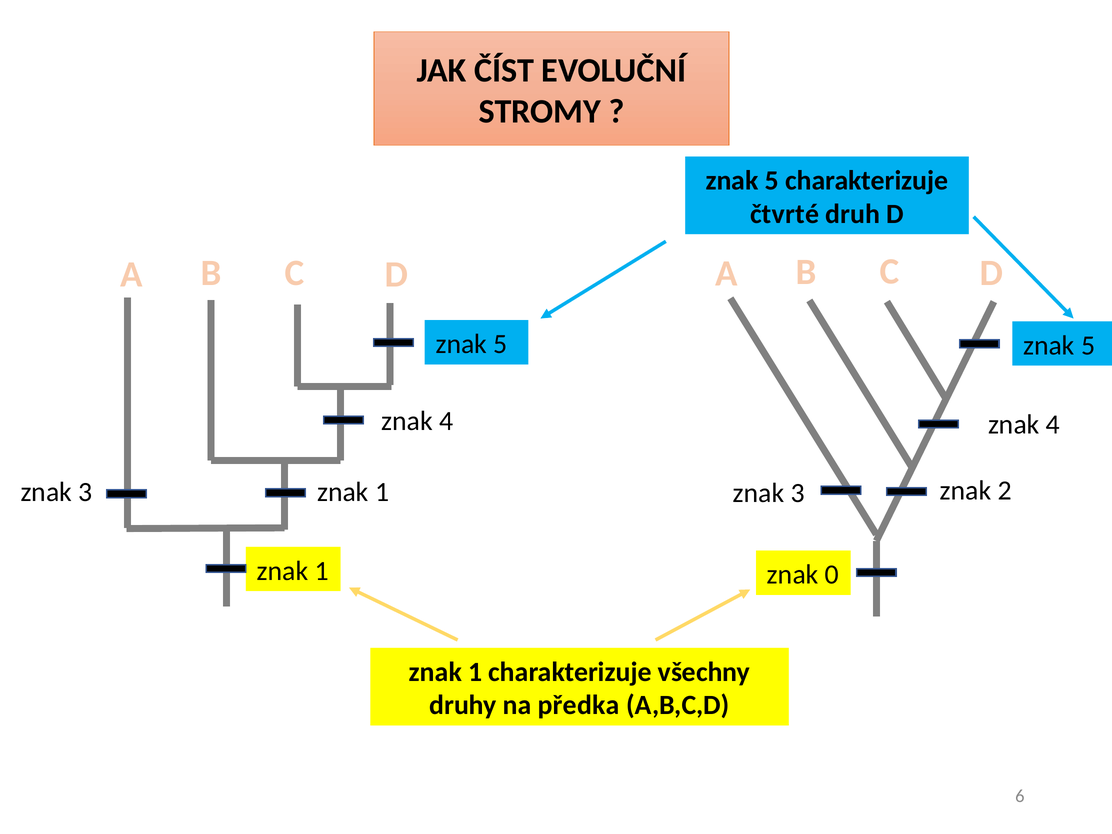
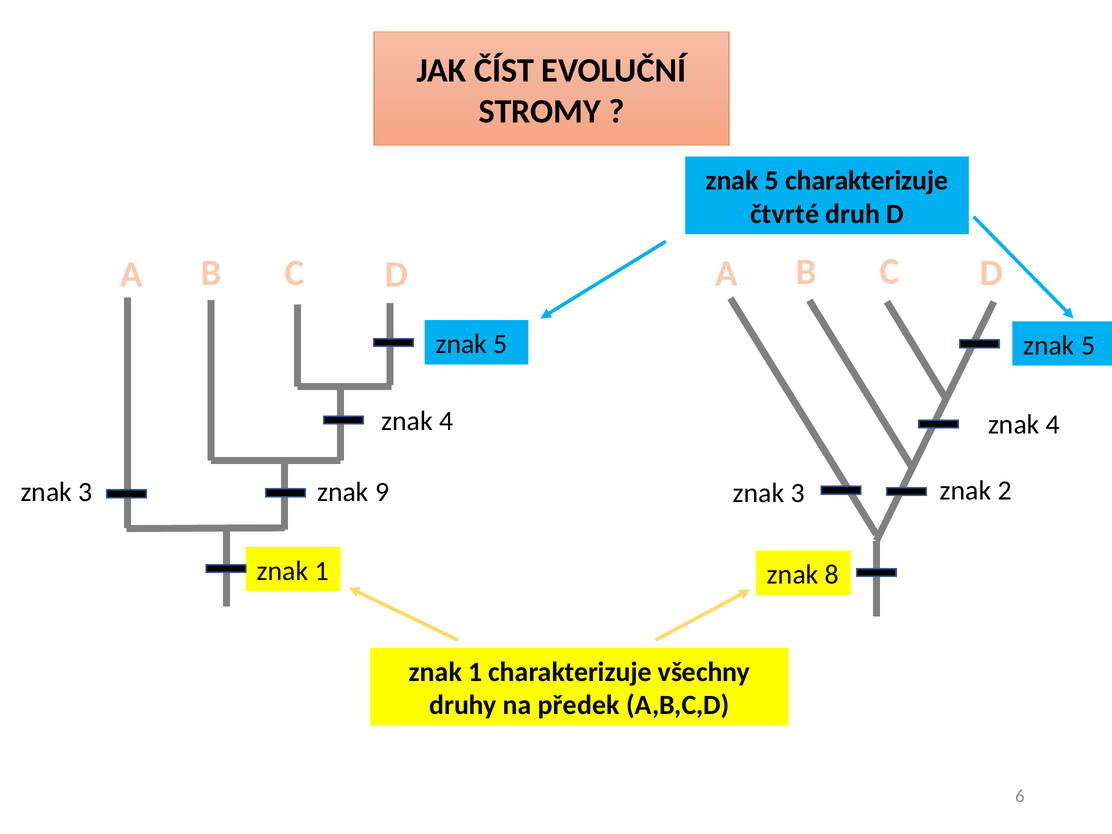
1: 1 -> 9 (382, 492)
0: 0 -> 8 (832, 575)
předka: předka -> předek (579, 705)
